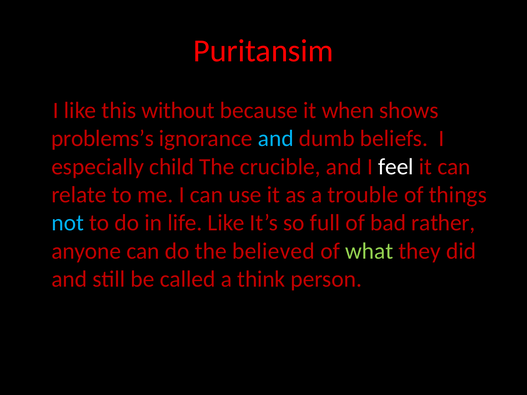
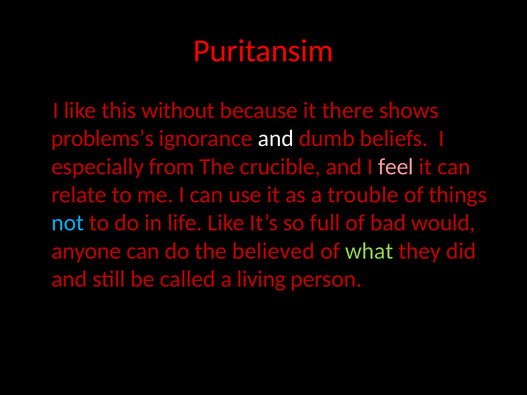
when: when -> there (348, 111)
and colour: light blue -> white (276, 139)
child: child -> from (172, 167)
feel colour: white -> pink (396, 167)
rather: rather -> would (443, 223)
think: think -> living (261, 279)
